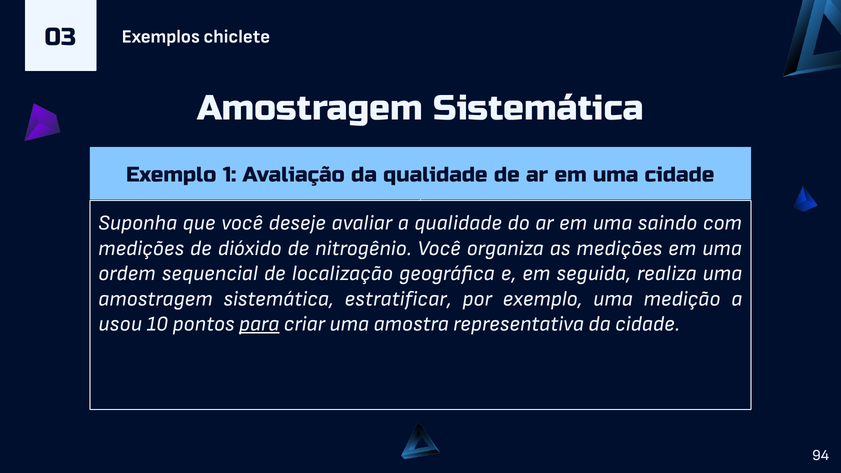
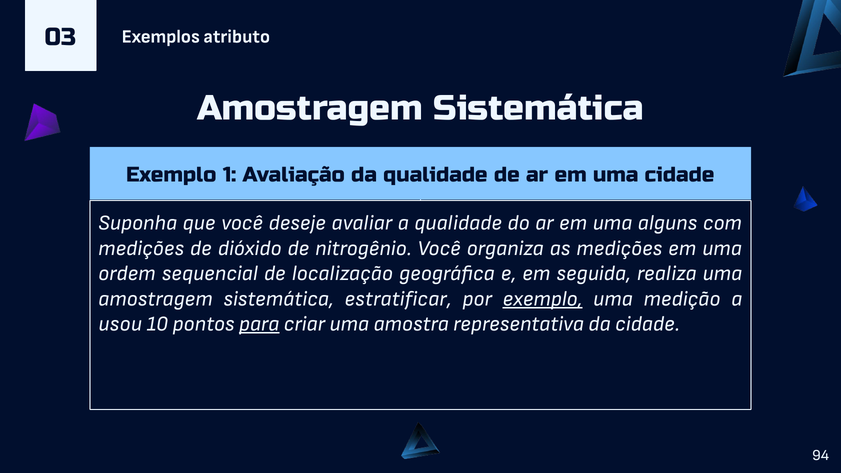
chiclete: chiclete -> atributo (237, 36)
saindo: saindo -> alguns (667, 223)
exemplo underline: none -> present (542, 299)
